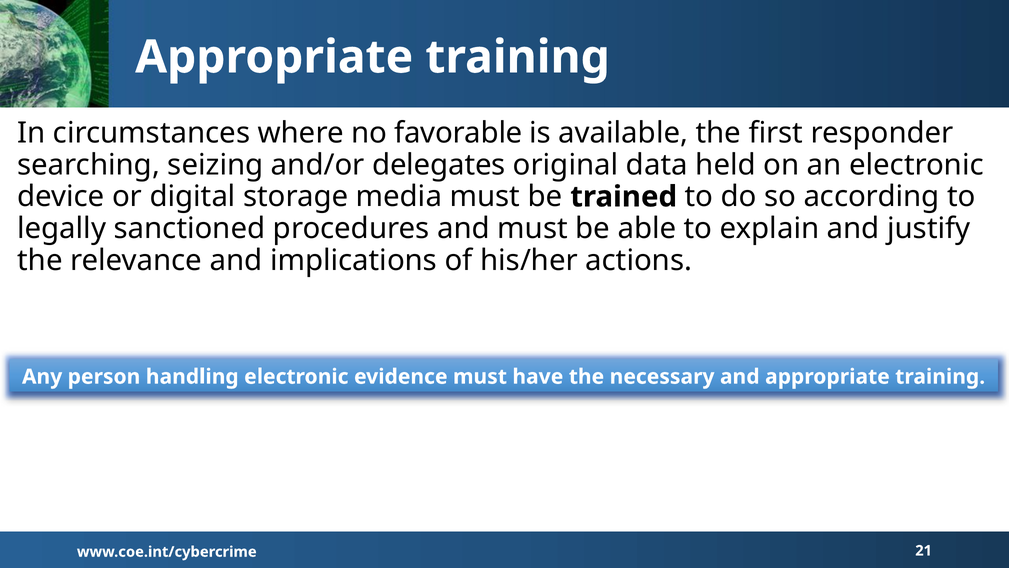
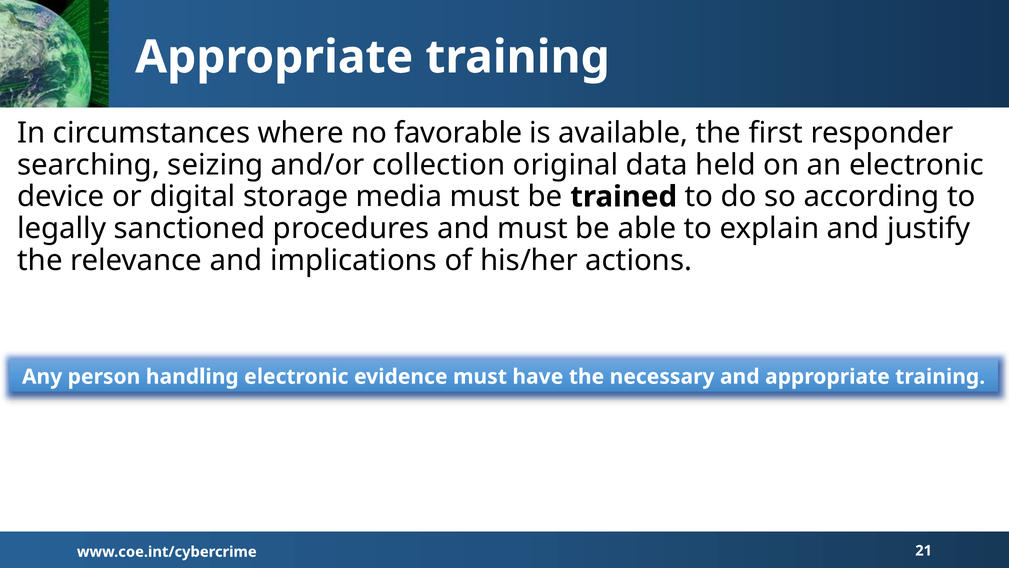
delegates: delegates -> collection (439, 165)
